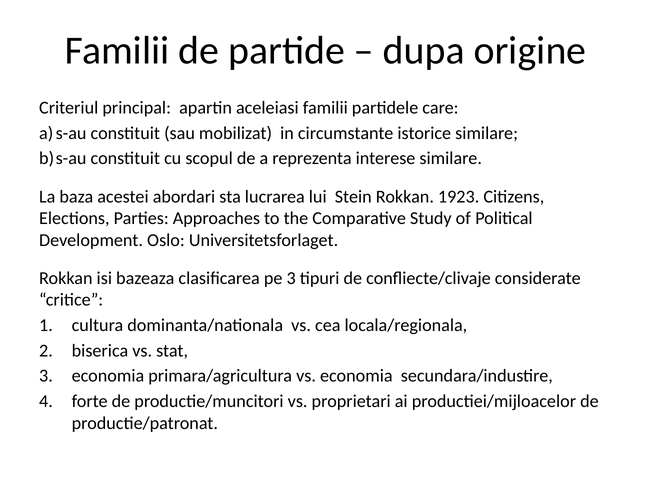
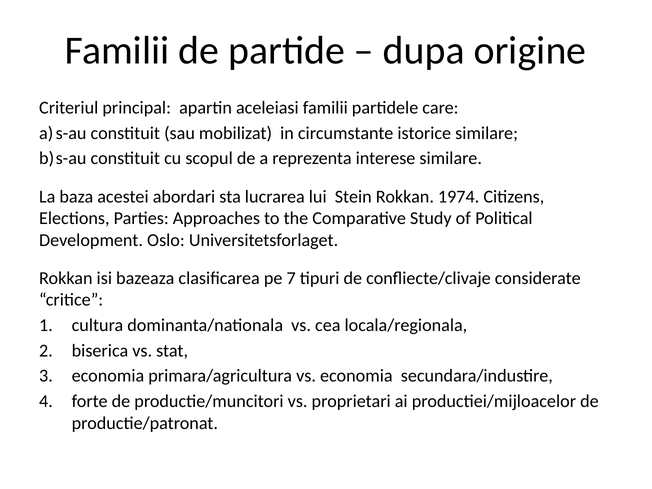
1923: 1923 -> 1974 (459, 197)
pe 3: 3 -> 7 (291, 278)
